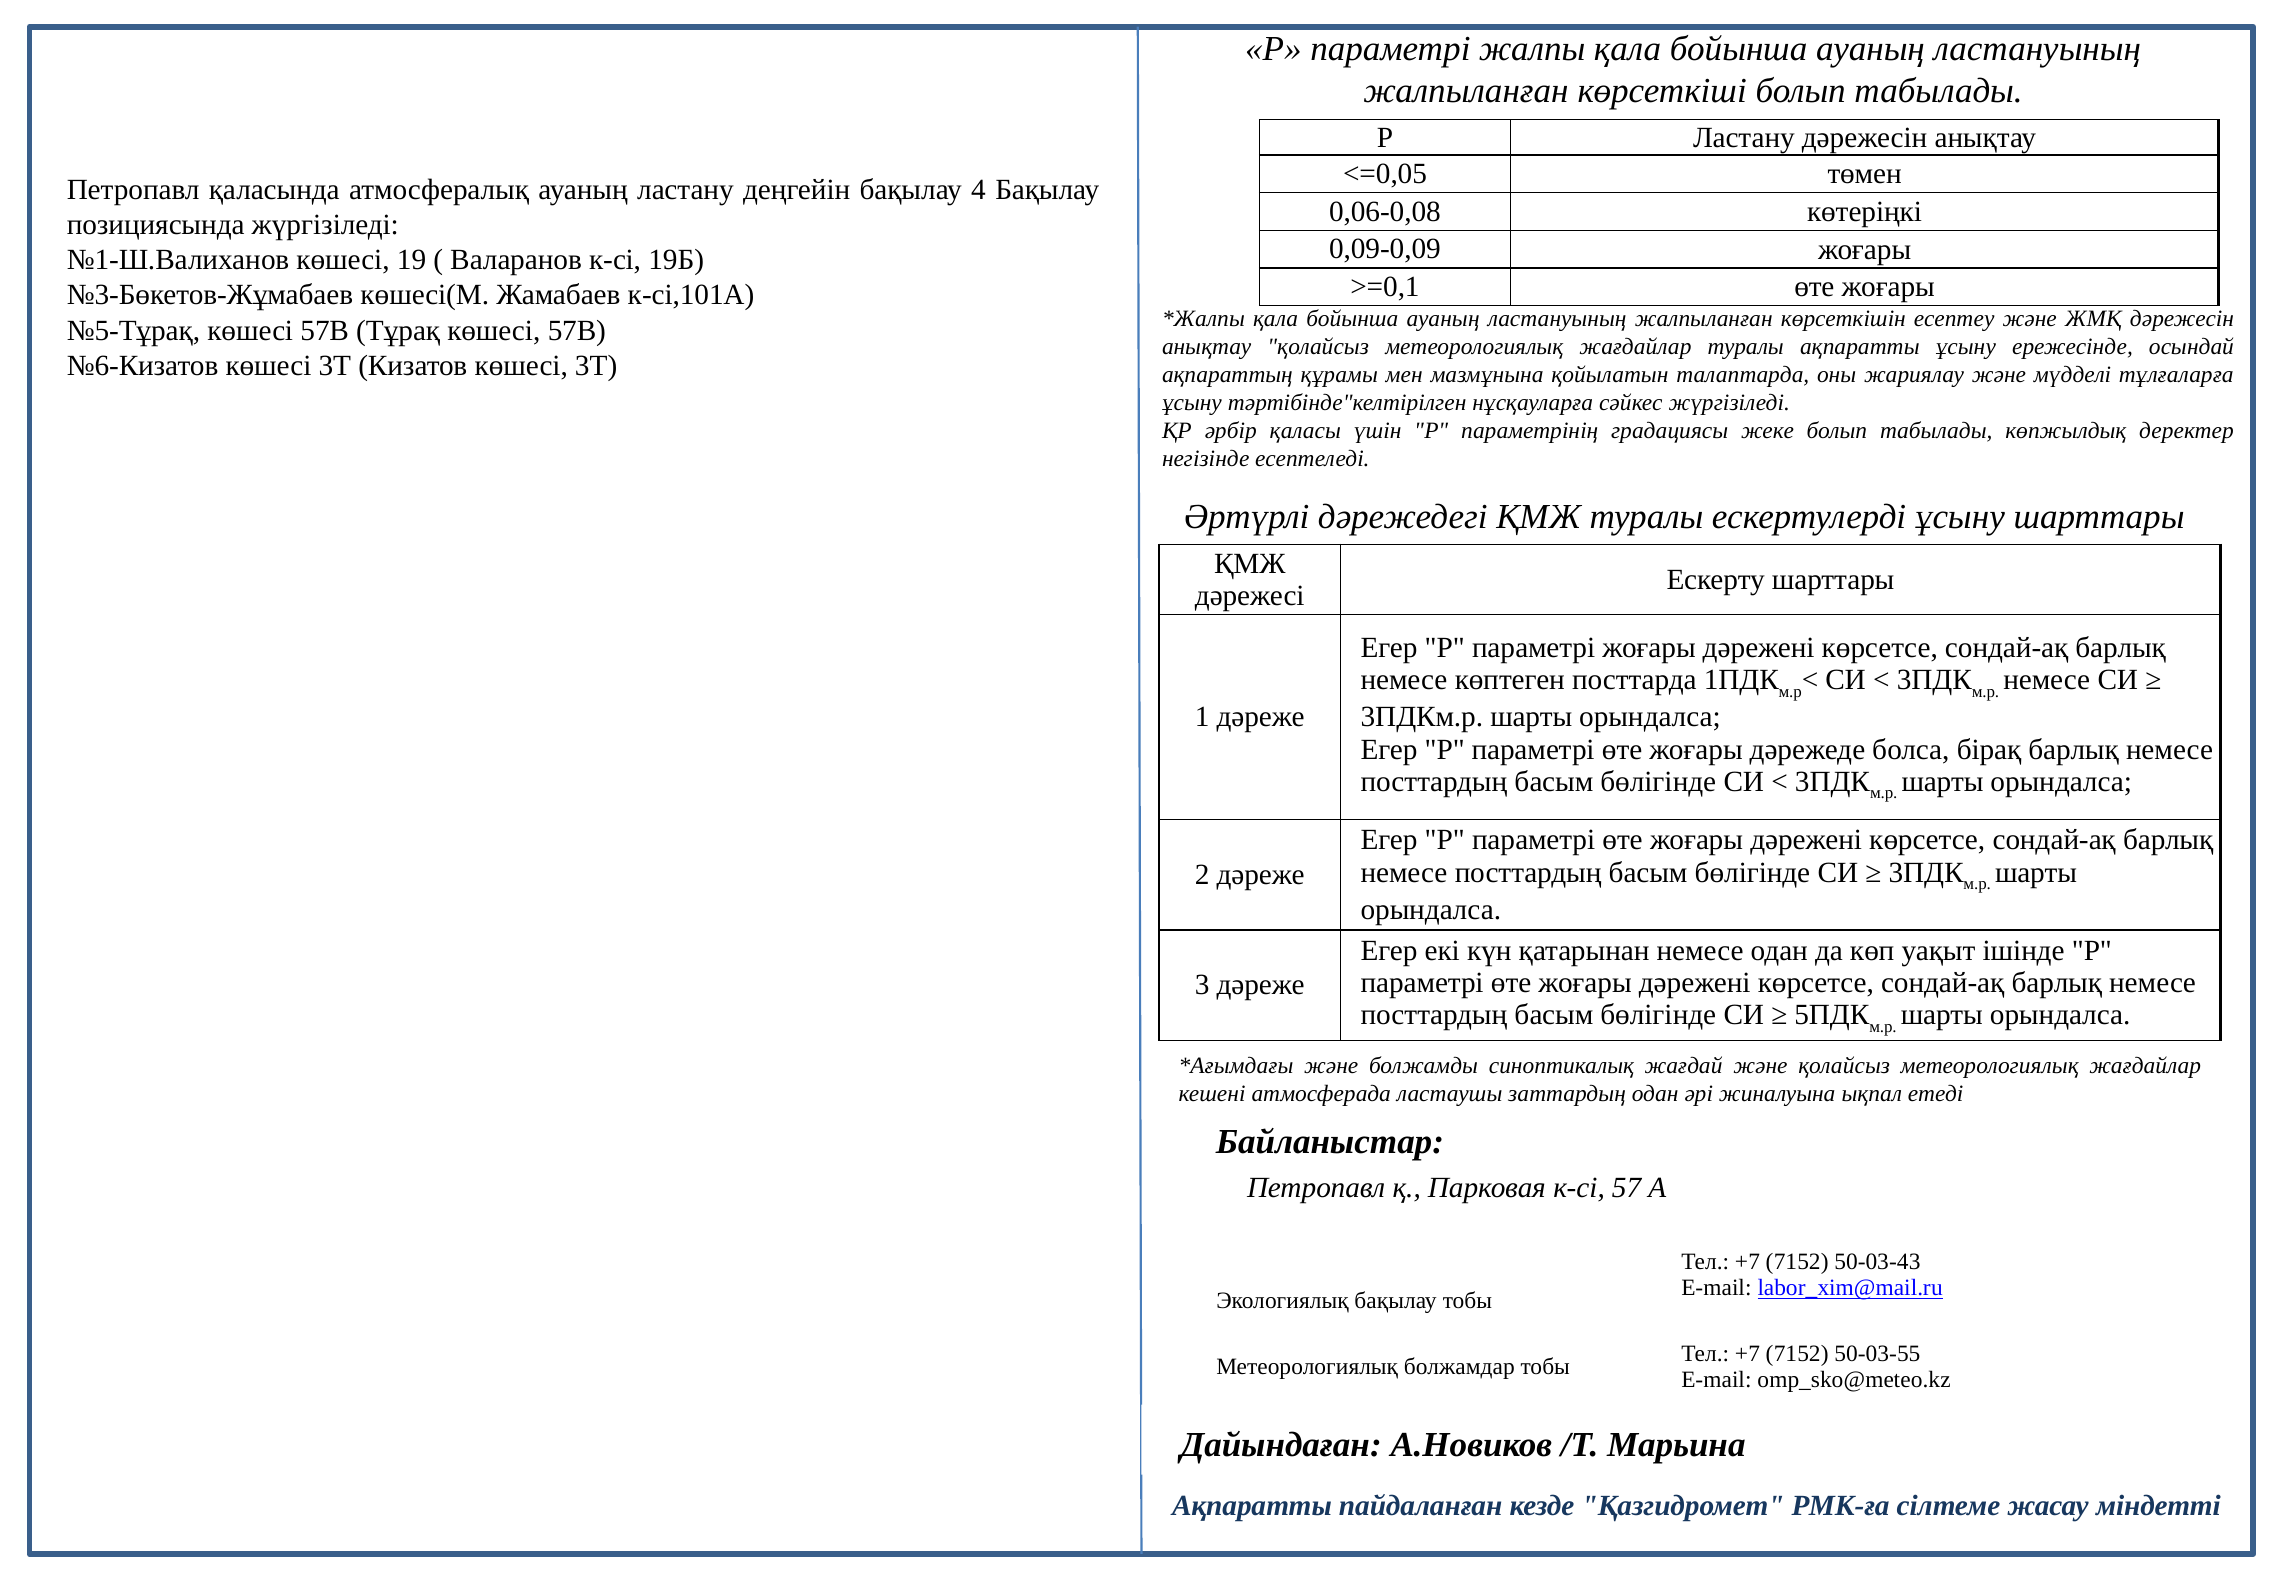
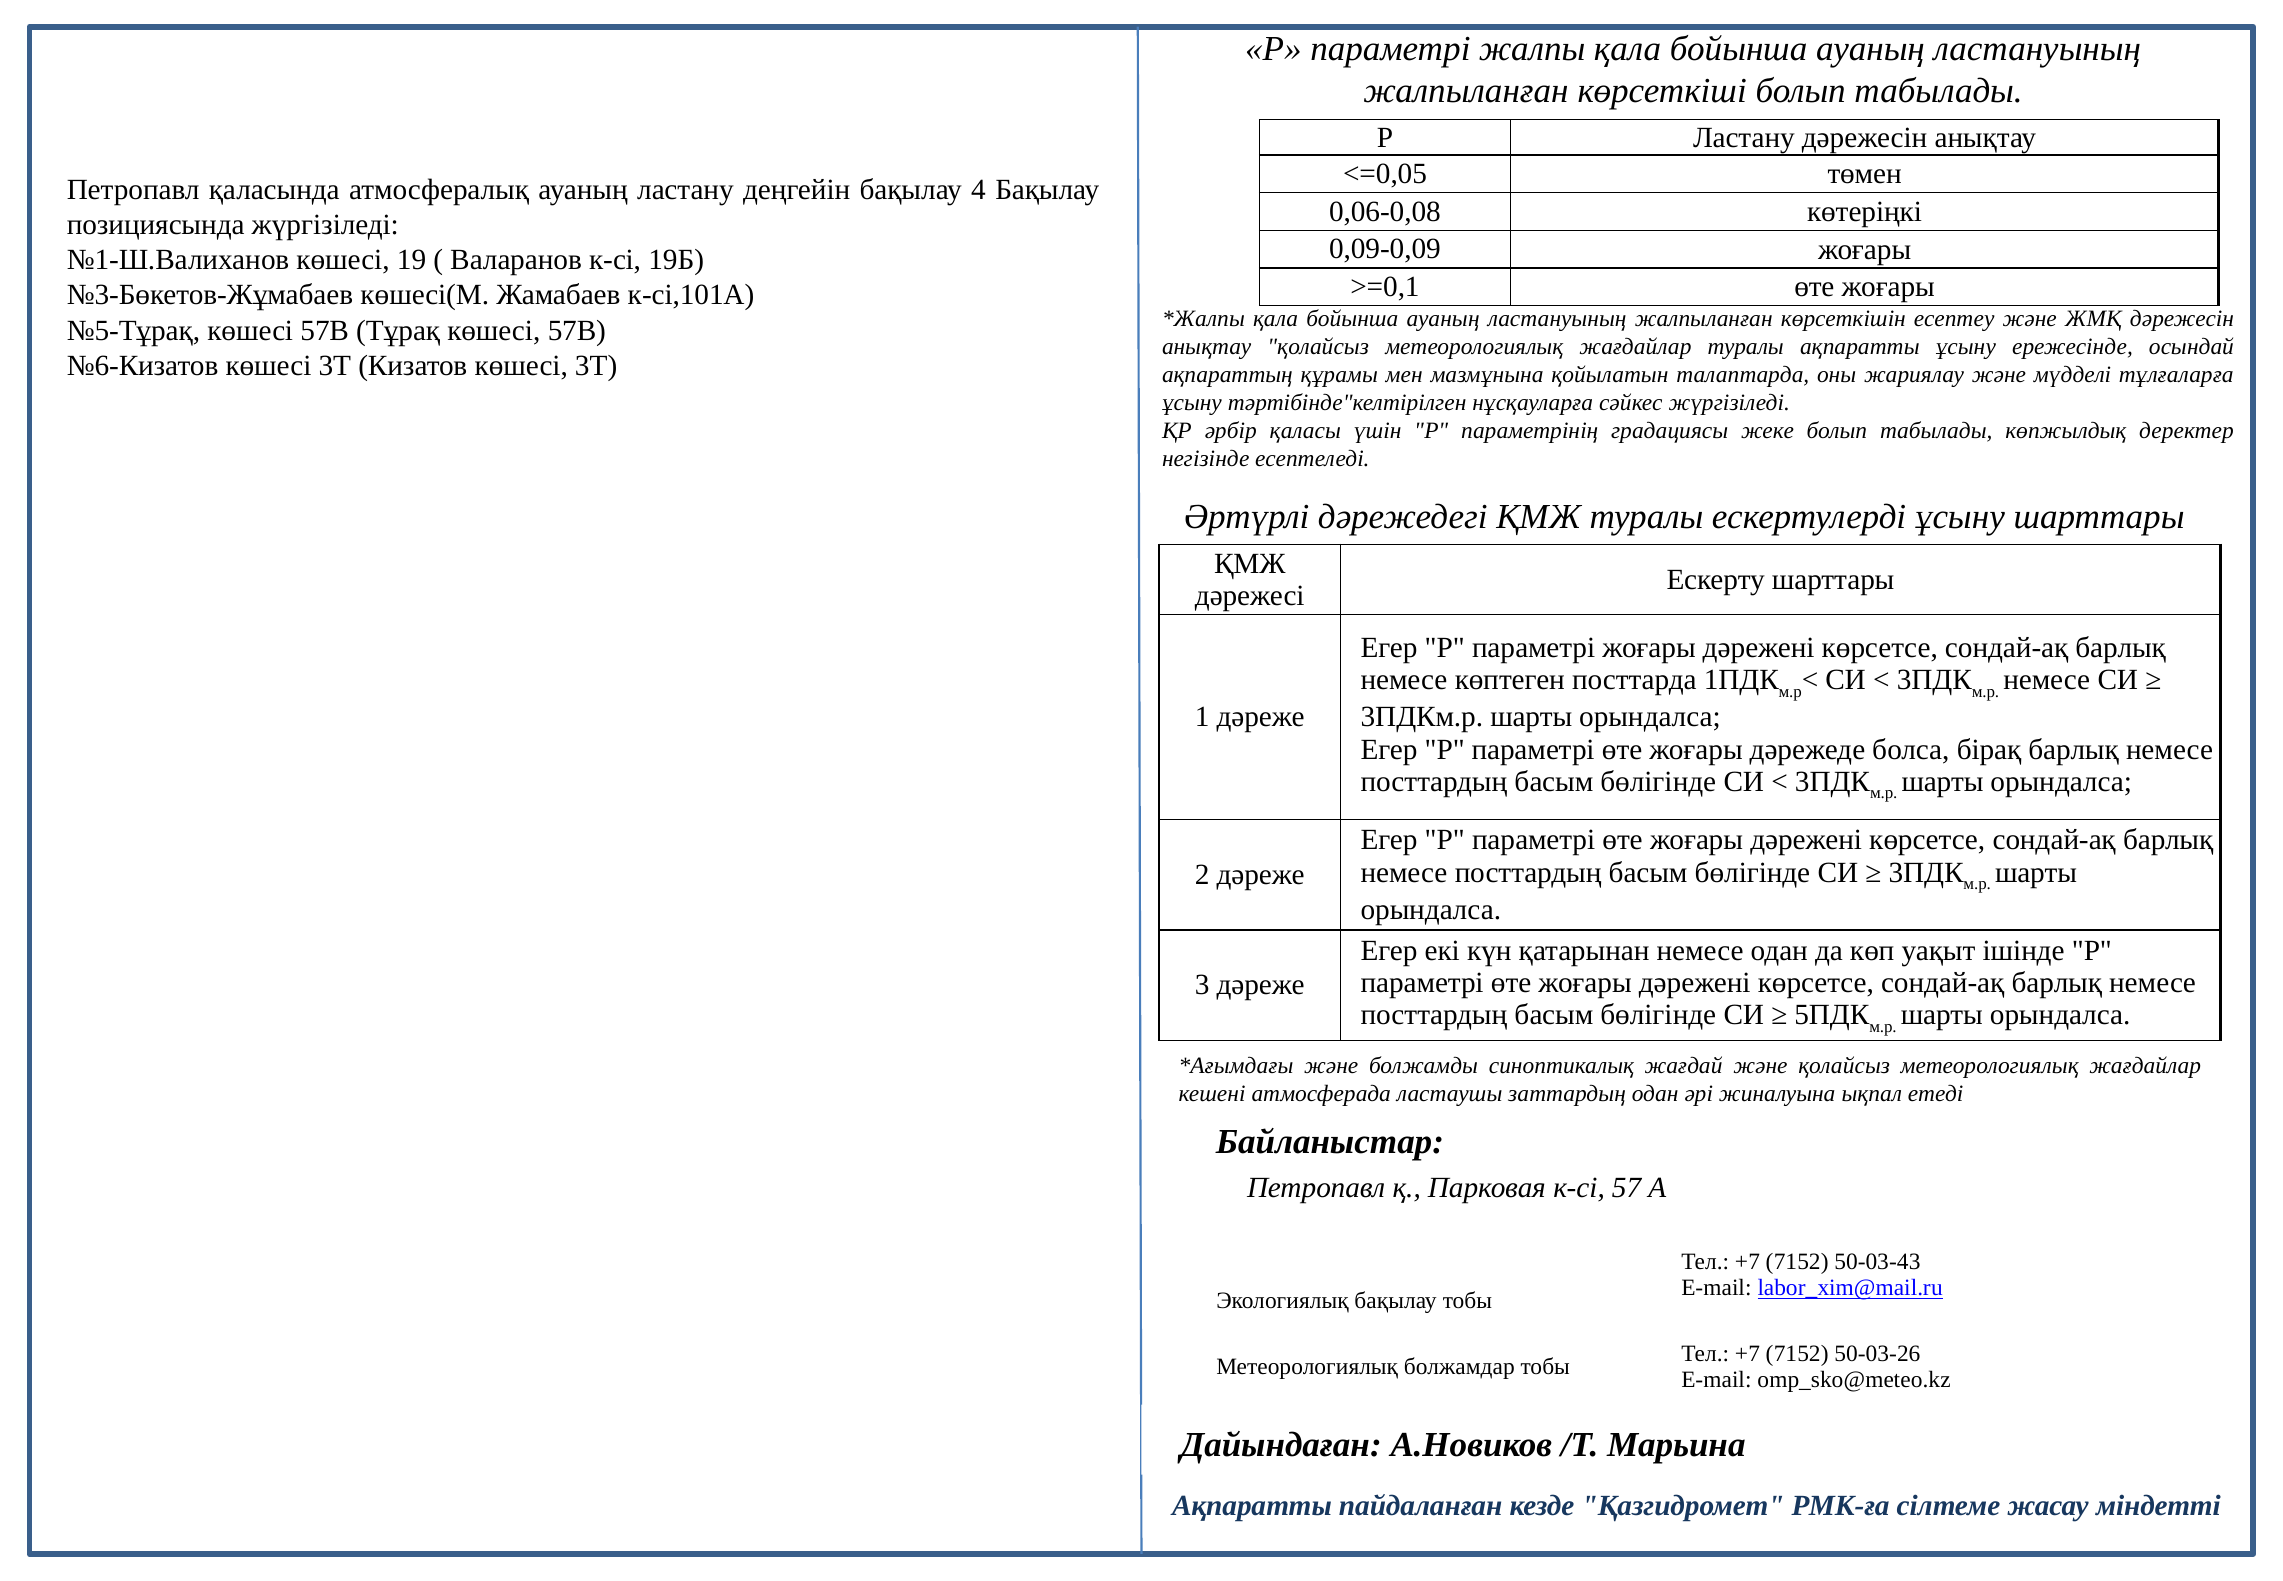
50-03-55: 50-03-55 -> 50-03-26 (1877, 1353)
